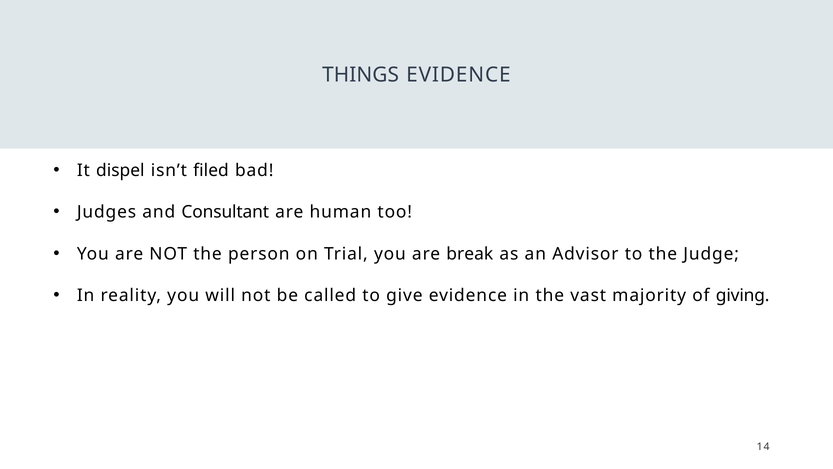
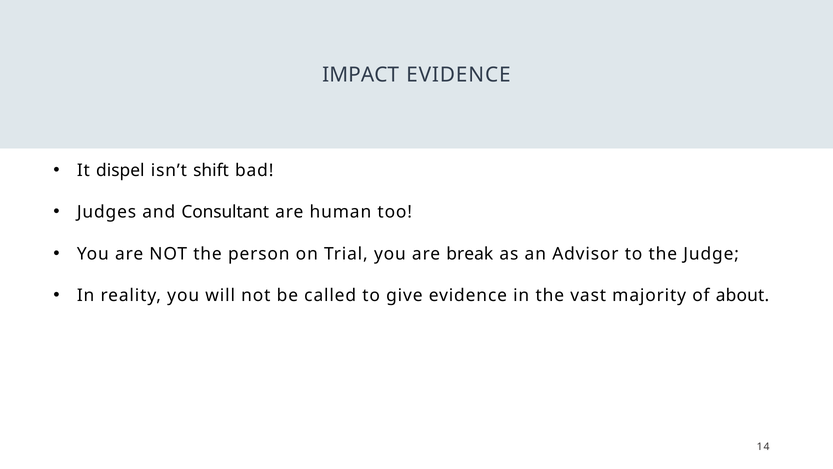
THINGS: THINGS -> IMPACT (361, 75)
filed: filed -> shift (211, 170)
giving: giving -> about (743, 295)
